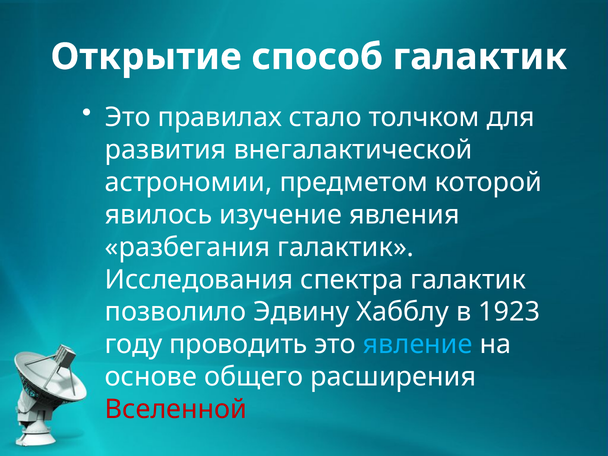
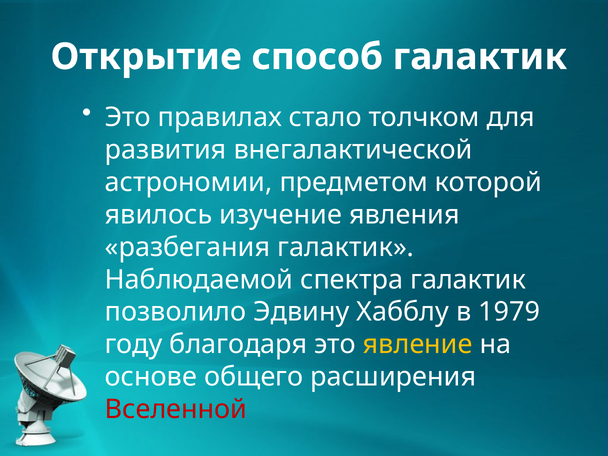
Исследования: Исследования -> Наблюдаемой (199, 280)
1923: 1923 -> 1979 (509, 312)
проводить: проводить -> благодаря (238, 344)
явление colour: light blue -> yellow (418, 344)
